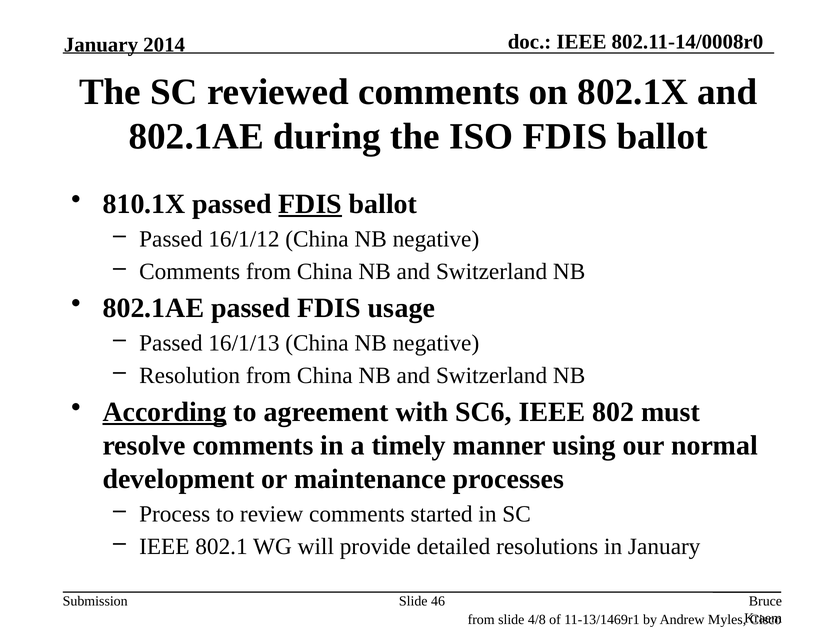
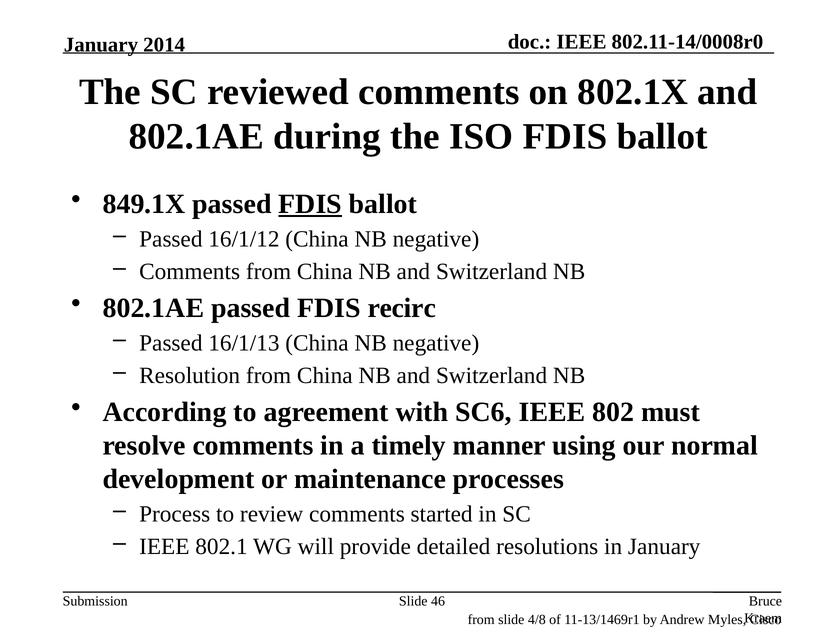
810.1X: 810.1X -> 849.1X (144, 204)
usage: usage -> recirc (402, 308)
According underline: present -> none (165, 413)
